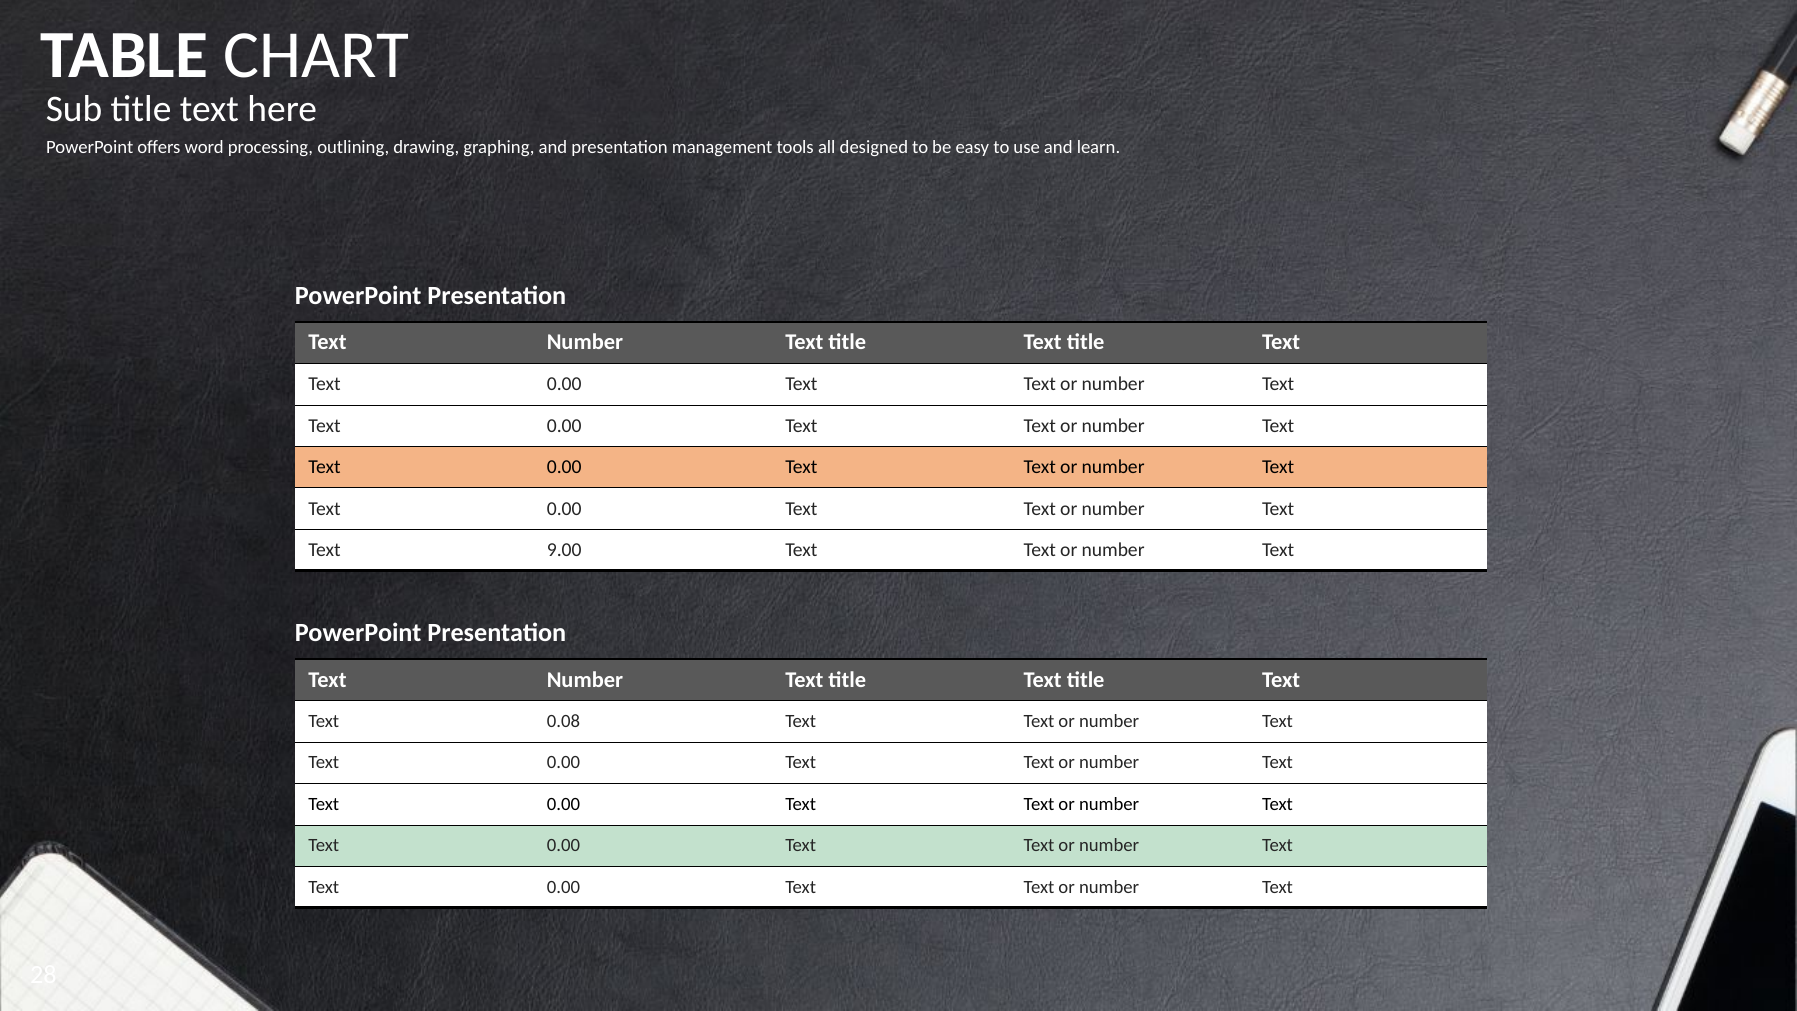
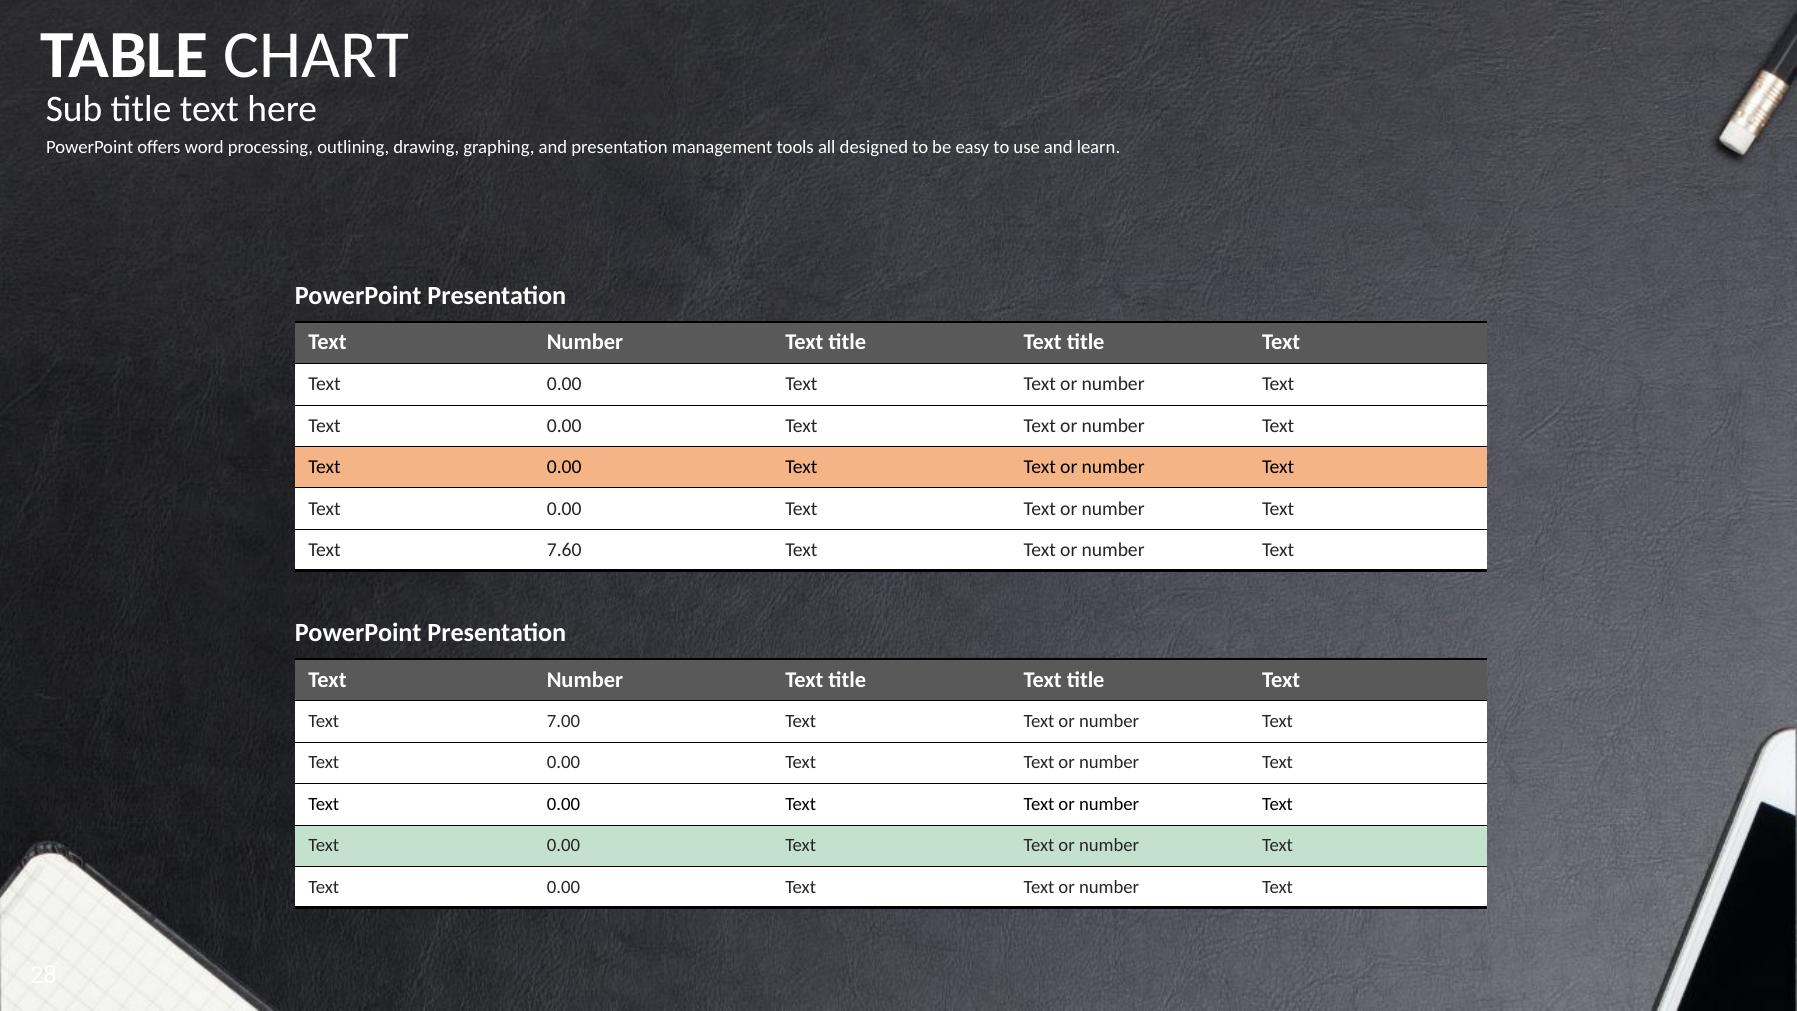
9.00: 9.00 -> 7.60 (564, 550)
0.08: 0.08 -> 7.00 (563, 721)
